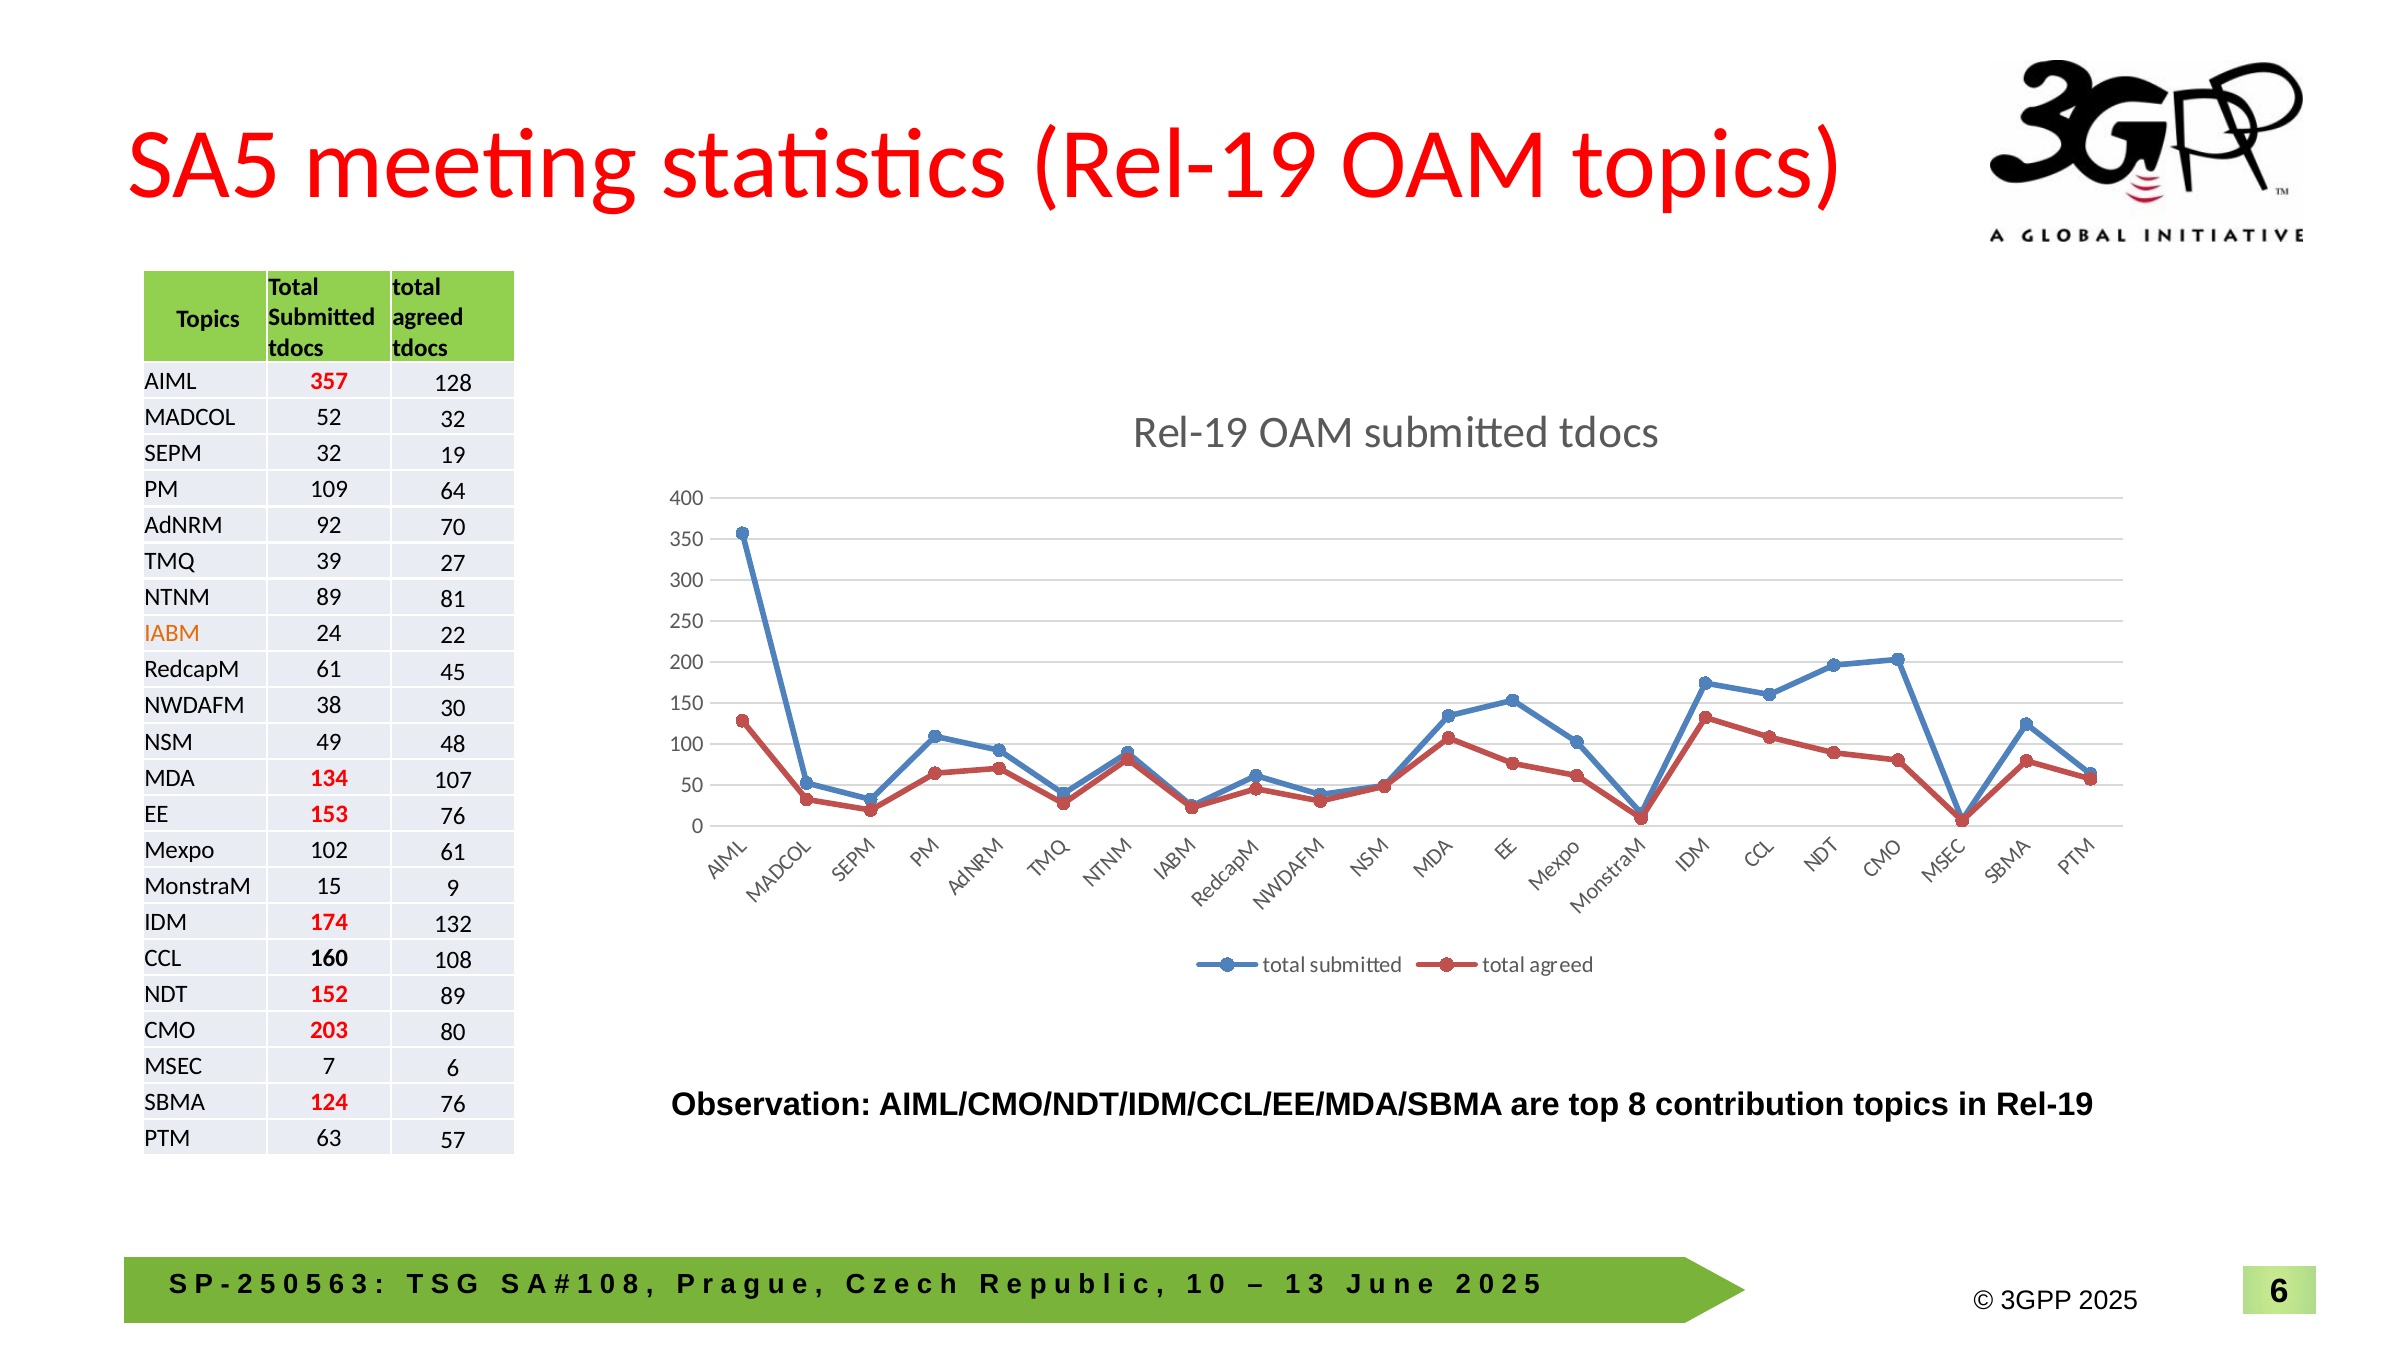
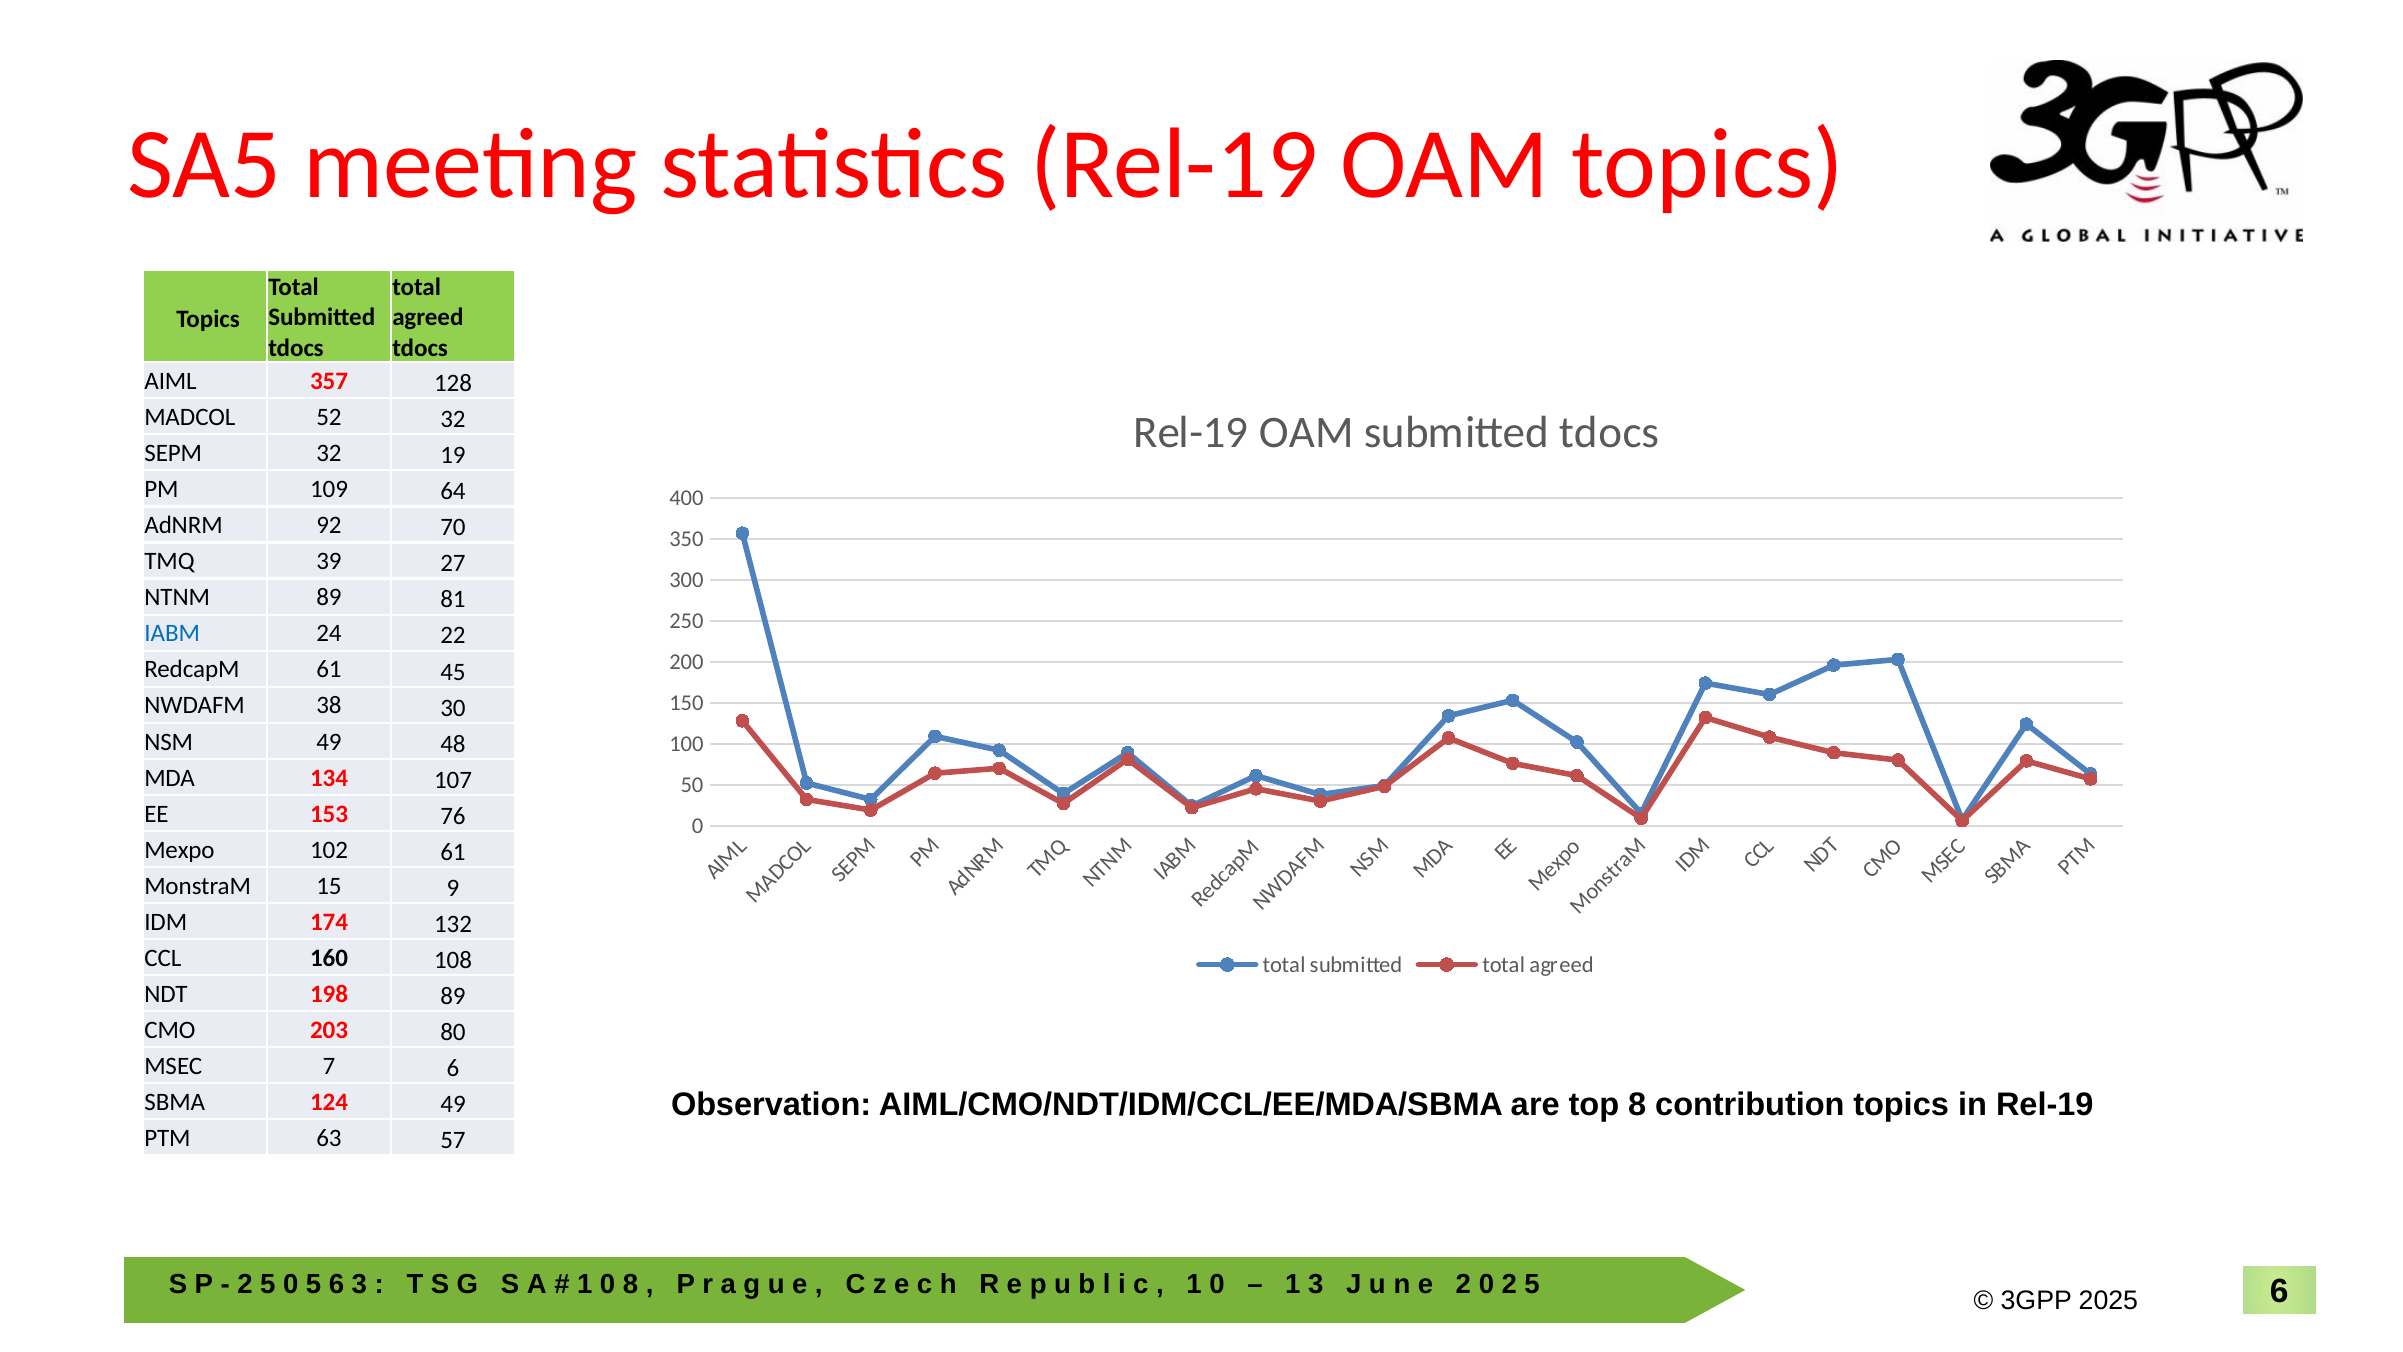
IABM colour: orange -> blue (172, 633)
152: 152 -> 198 (329, 994)
124 76: 76 -> 49 (453, 1104)
